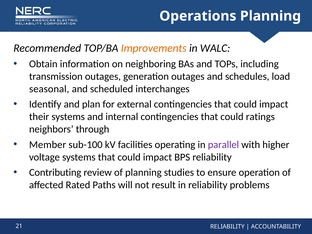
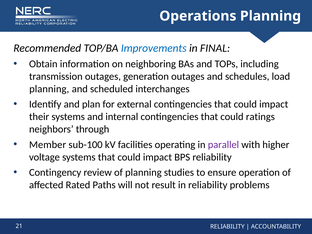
Improvements colour: orange -> blue (154, 48)
WALC: WALC -> FINAL (215, 48)
seasonal: seasonal -> planning (49, 89)
Contributing: Contributing -> Contingency (55, 173)
